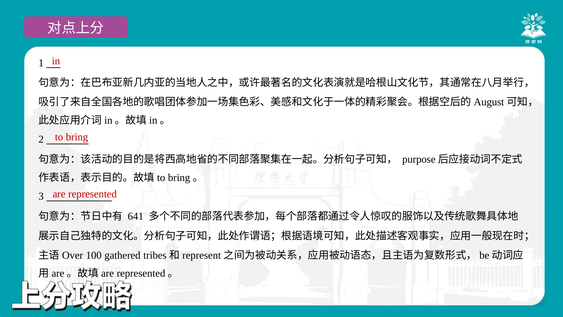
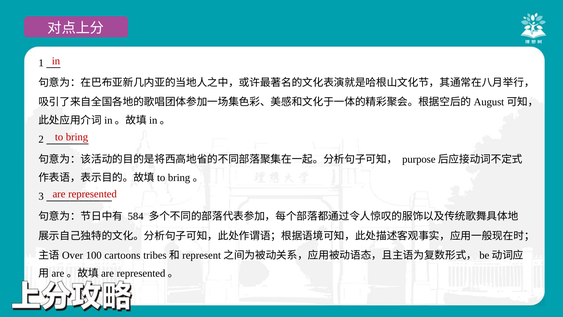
641: 641 -> 584 (136, 216)
gathered: gathered -> cartoons (122, 255)
